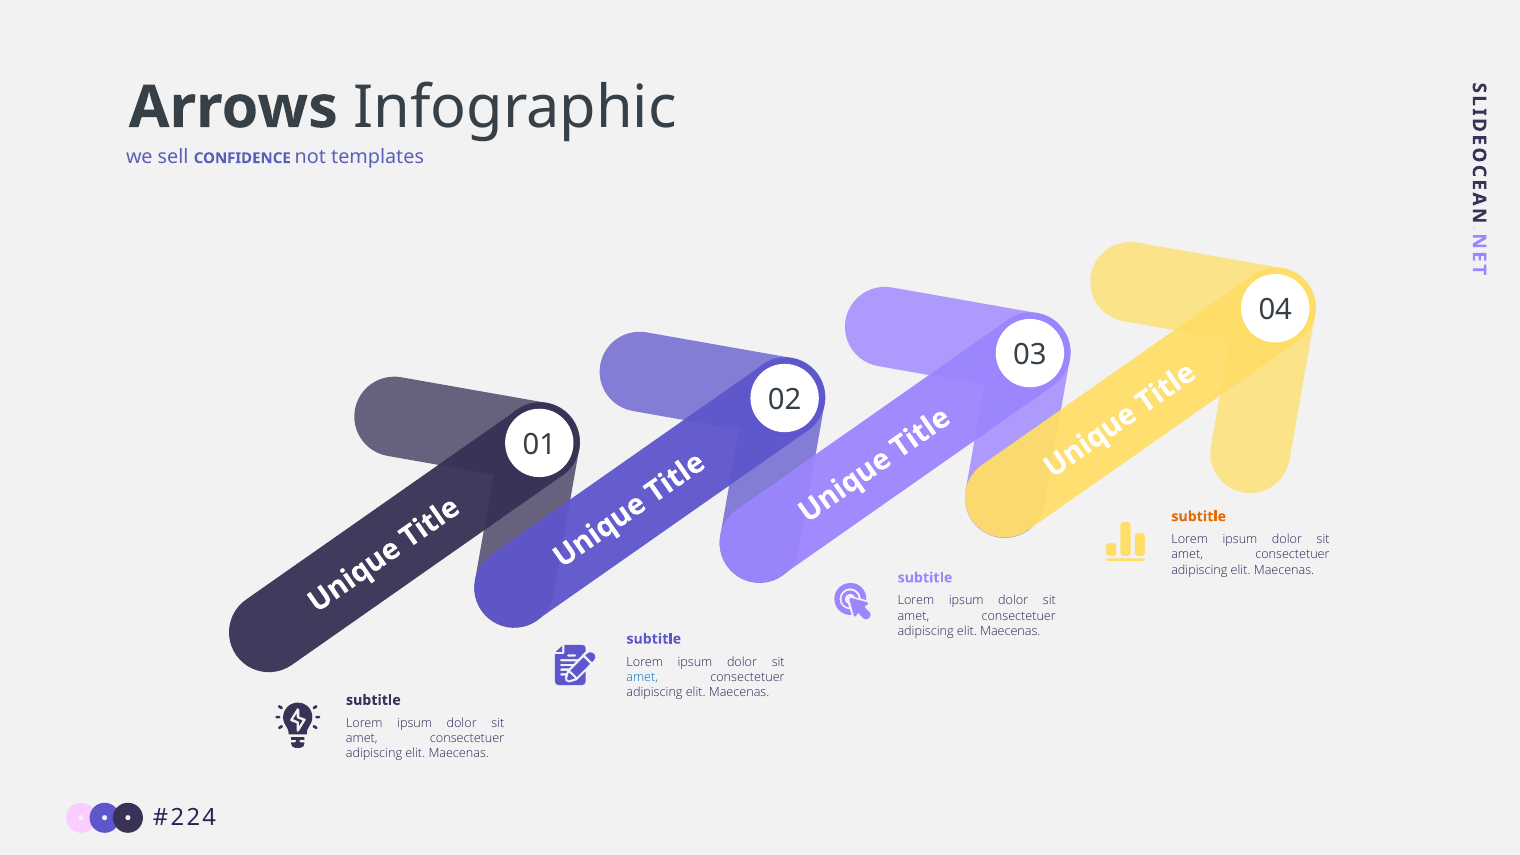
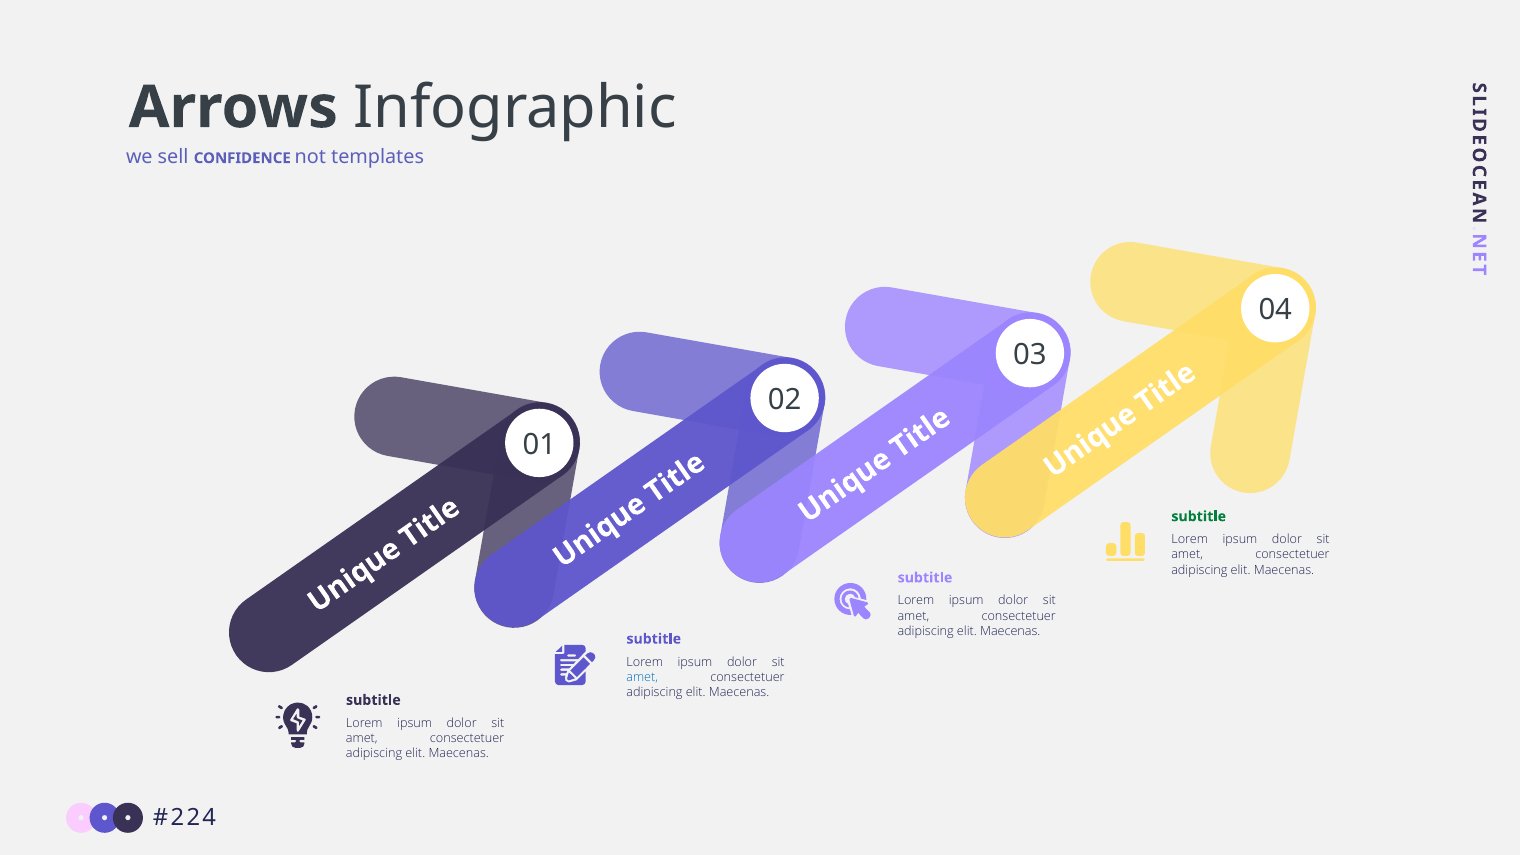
subtitle colour: orange -> green (1199, 516)
